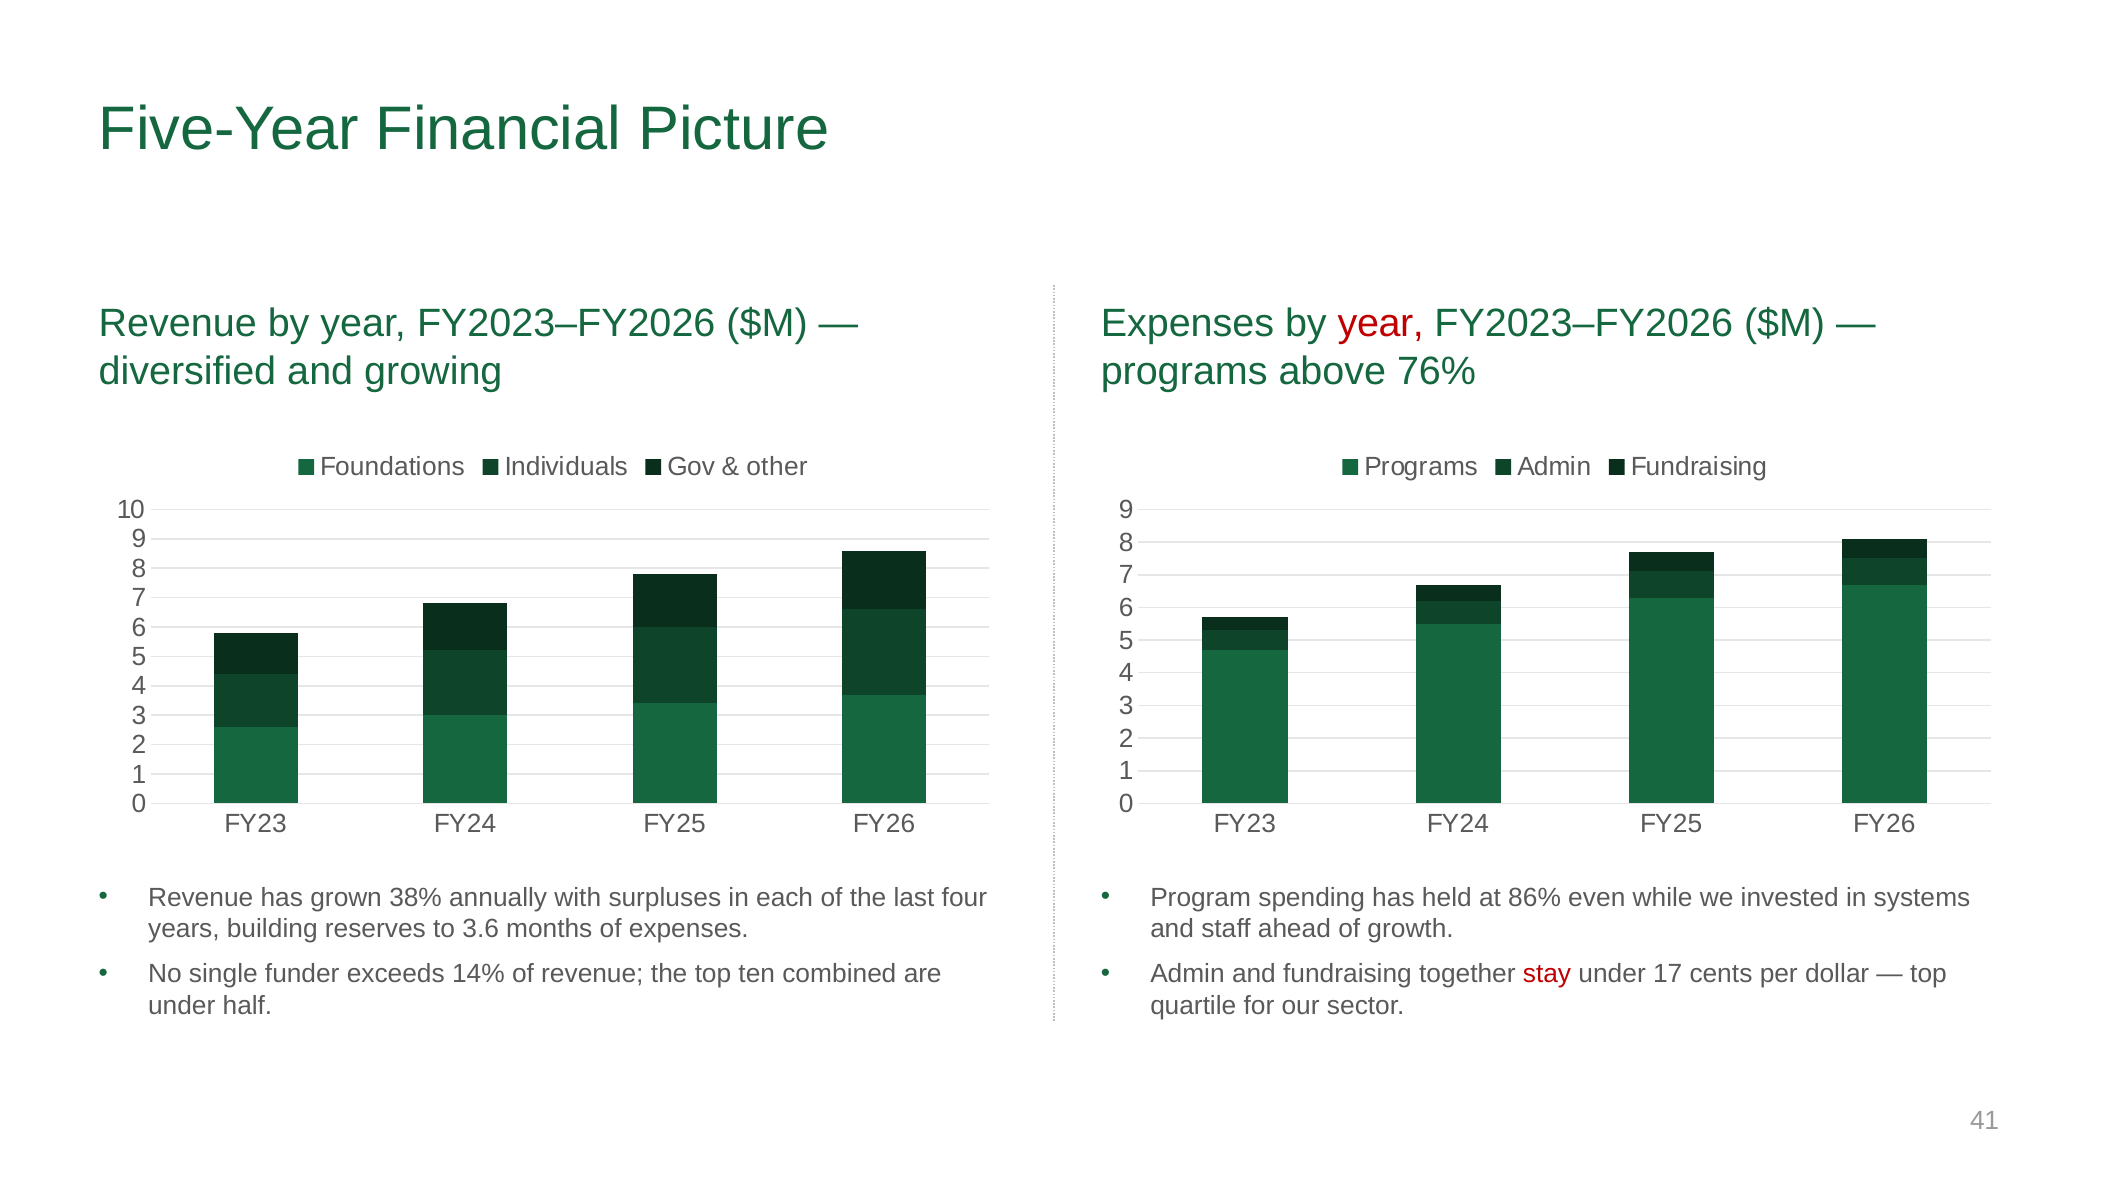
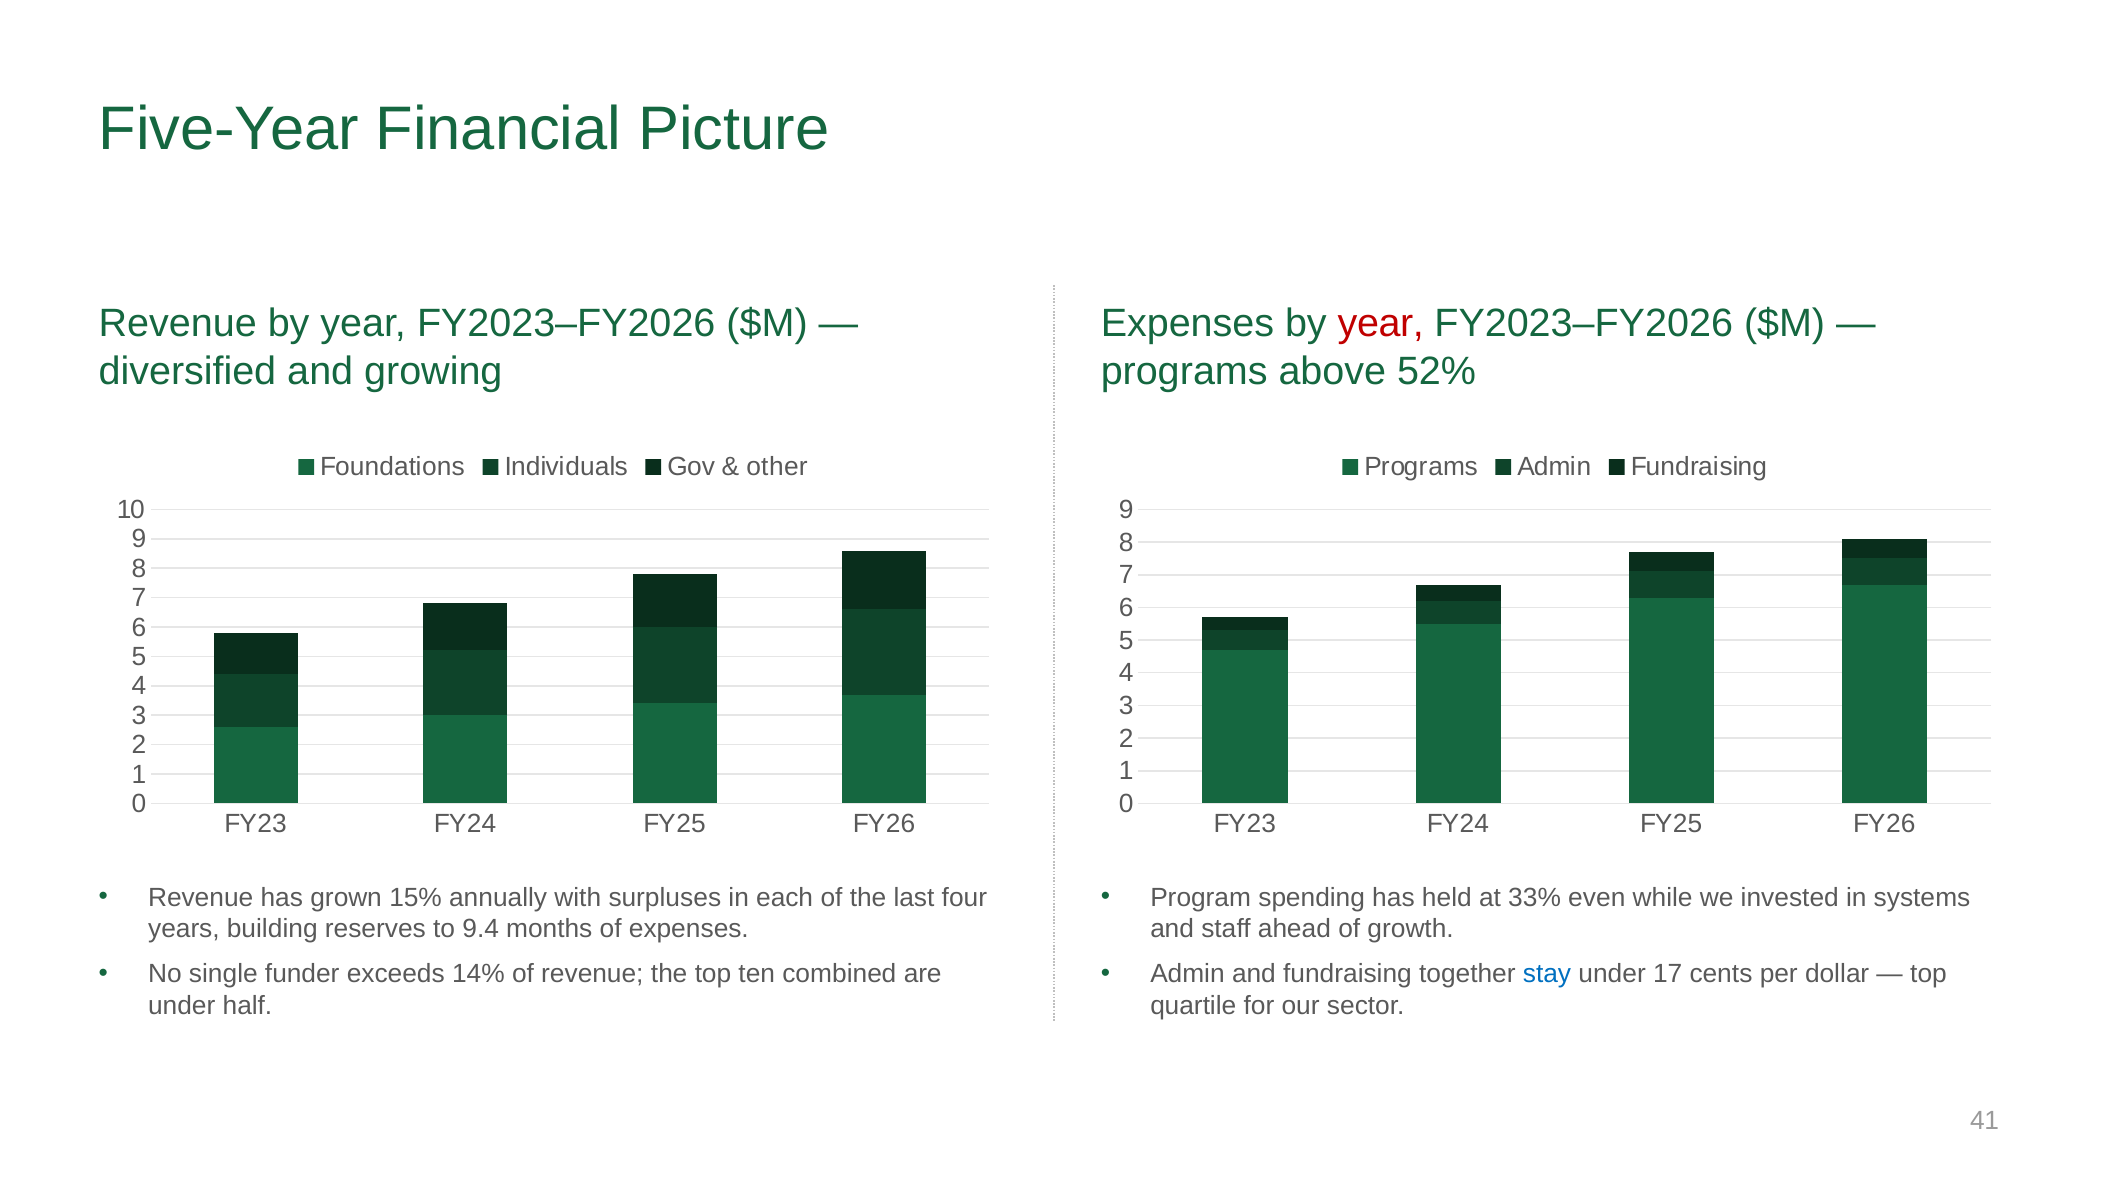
76%: 76% -> 52% (1437, 371)
38%: 38% -> 15% (416, 898)
86%: 86% -> 33% (1535, 898)
3.6: 3.6 -> 9.4 (481, 930)
stay colour: red -> blue (1547, 975)
